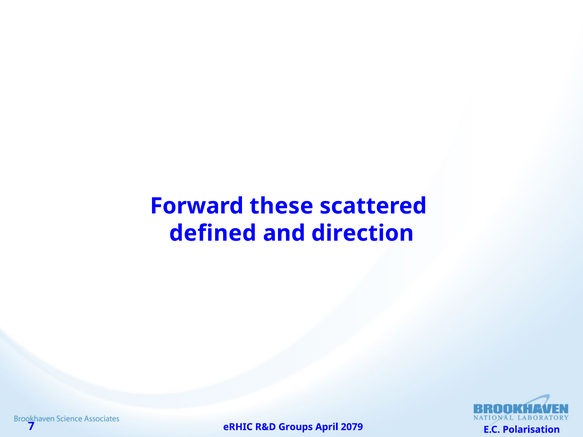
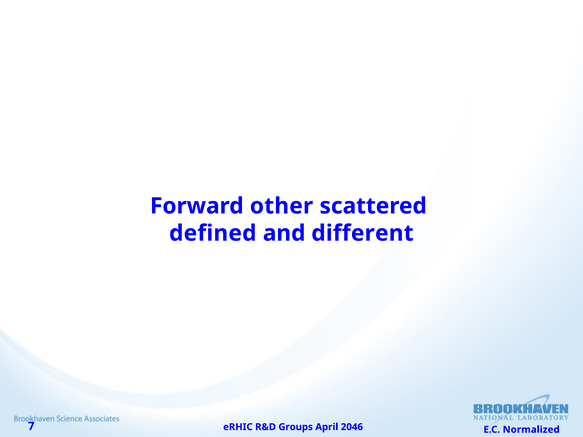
these: these -> other (282, 206)
direction: direction -> different (362, 233)
Polarisation: Polarisation -> Normalized (531, 430)
2079: 2079 -> 2046 (352, 427)
